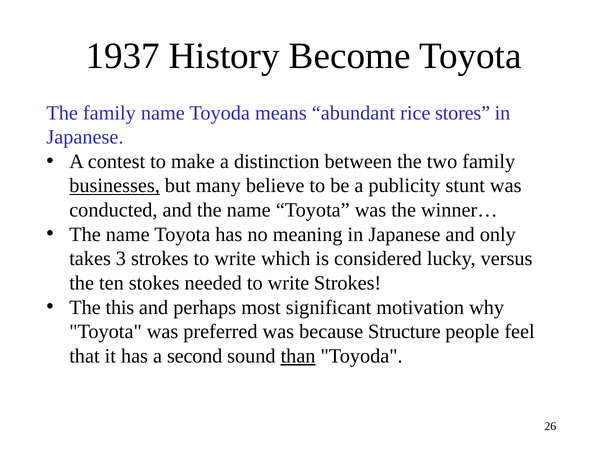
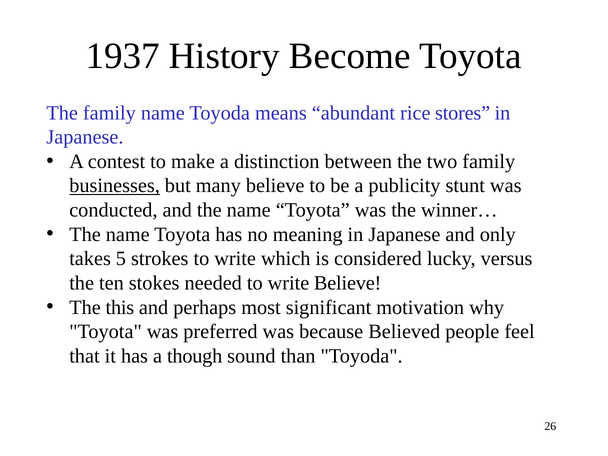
3: 3 -> 5 (121, 259)
write Strokes: Strokes -> Believe (348, 283)
Structure: Structure -> Believed (404, 332)
second: second -> though (195, 356)
than underline: present -> none (298, 356)
